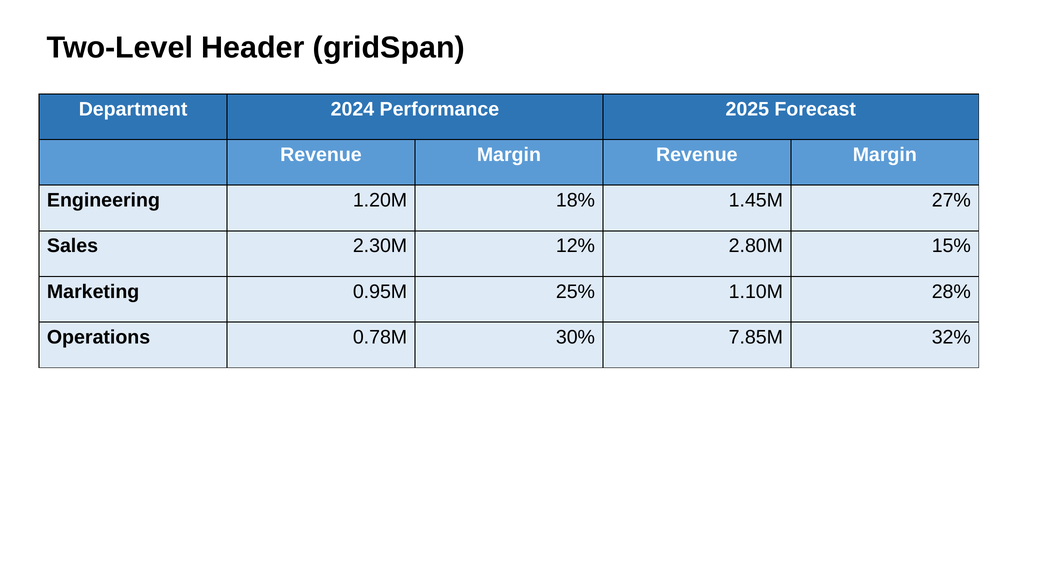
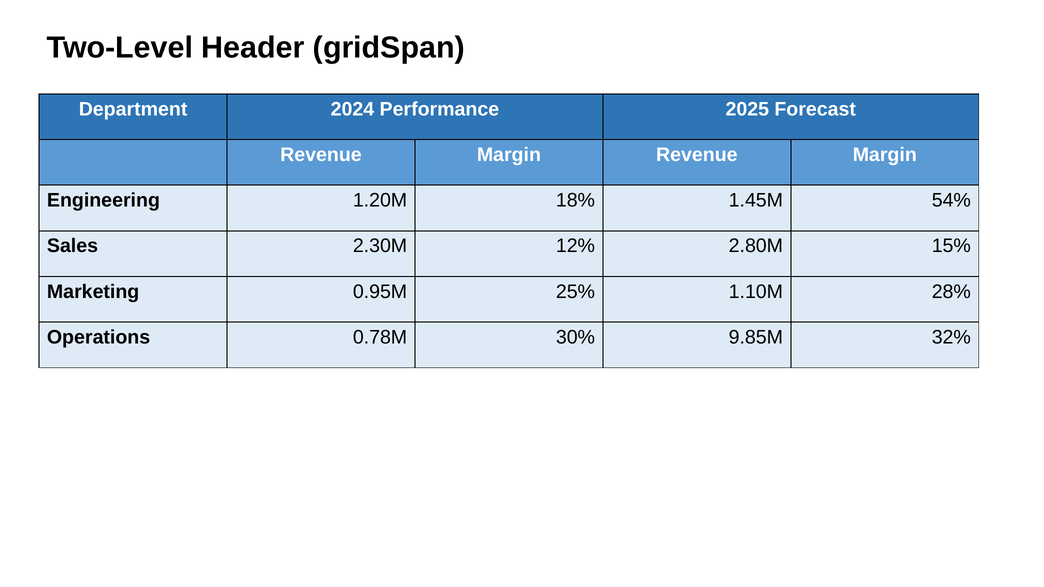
27%: 27% -> 54% (951, 200)
7.85M: 7.85M -> 9.85M (756, 337)
